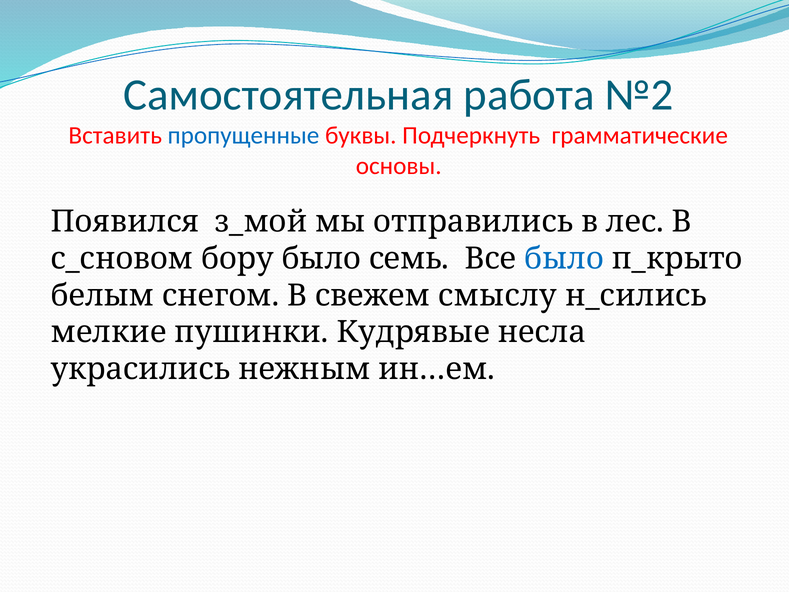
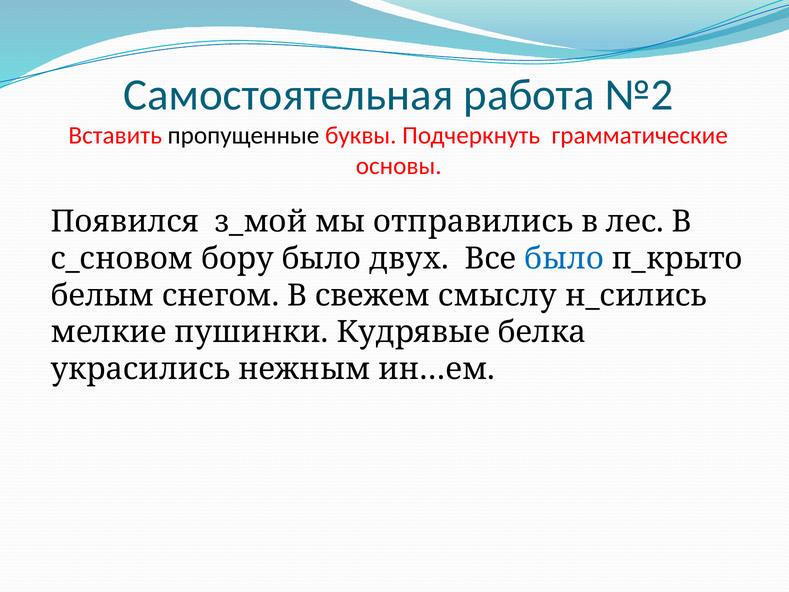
пропущенные colour: blue -> black (243, 135)
семь: семь -> двух (409, 259)
несла: несла -> белка (542, 332)
